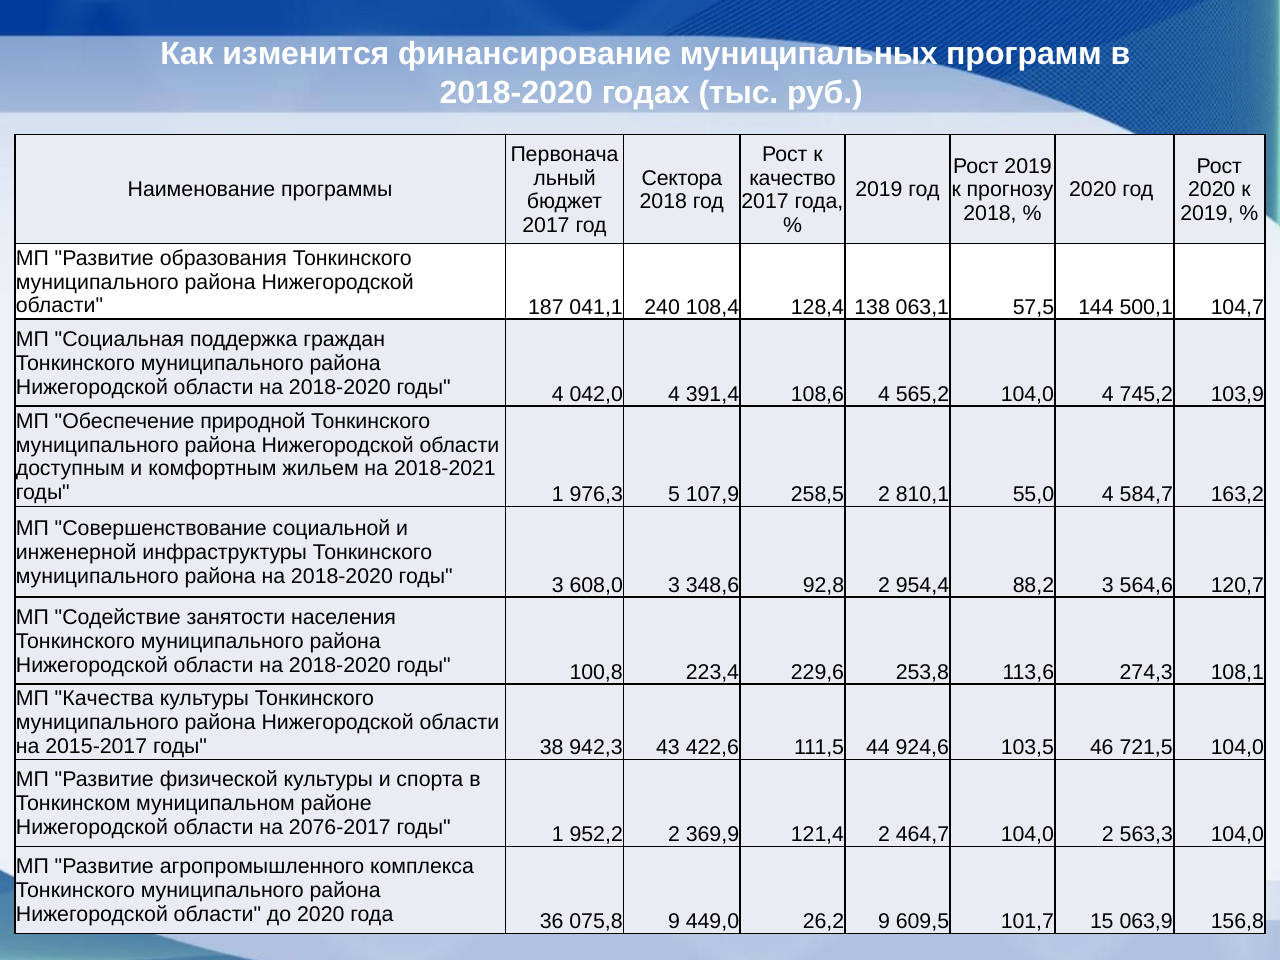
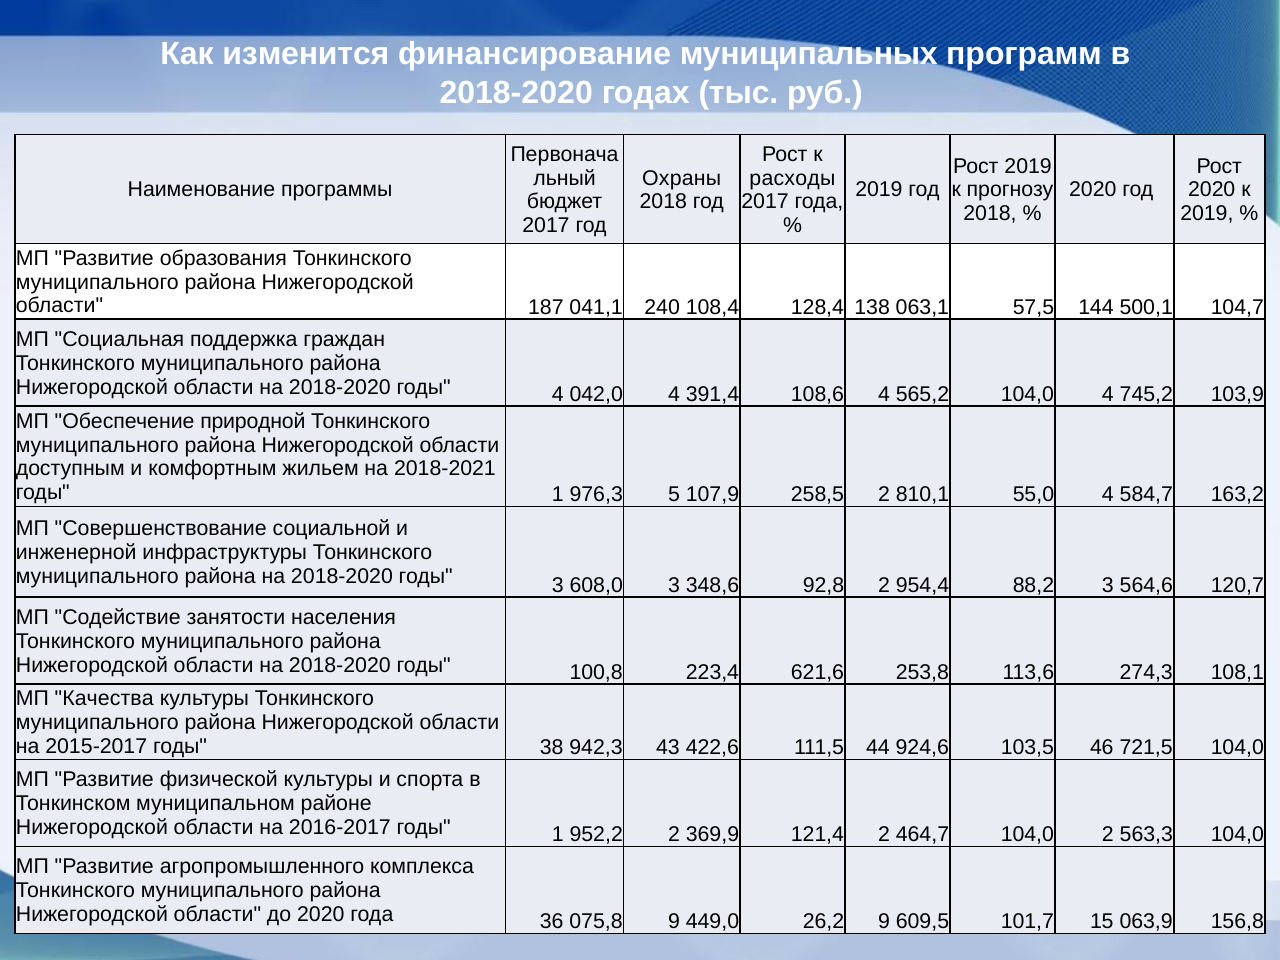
Сектора: Сектора -> Охраны (682, 178)
качество: качество -> расходы (792, 178)
229,6: 229,6 -> 621,6 (817, 672)
2076-2017: 2076-2017 -> 2016-2017 (340, 828)
